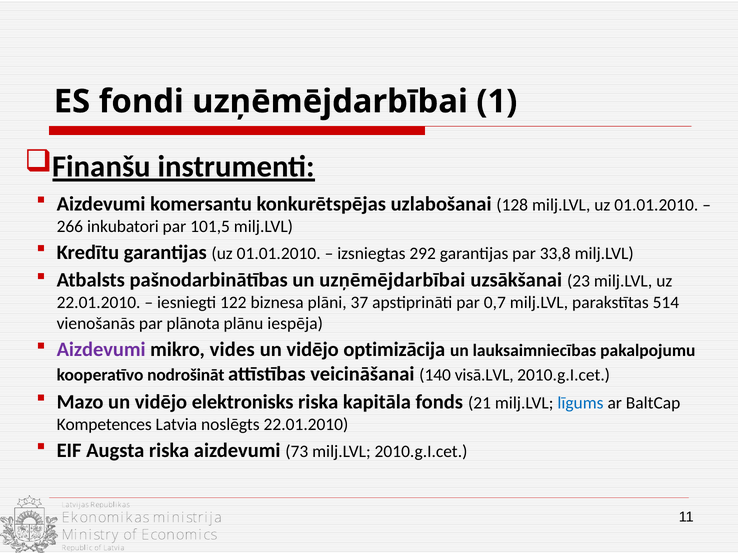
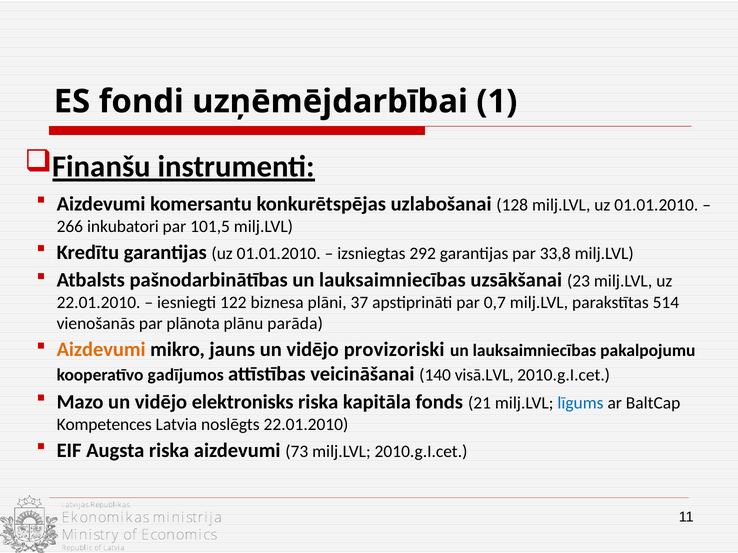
pašnodarbinātības un uzņēmējdarbībai: uzņēmējdarbībai -> lauksaimniecības (392, 280)
iespēja: iespēja -> parāda (295, 324)
Aizdevumi colour: purple -> orange (101, 350)
vides: vides -> jauns (232, 350)
optimizācija: optimizācija -> provizoriski (394, 350)
nodrošināt: nodrošināt -> gadījumos (186, 376)
